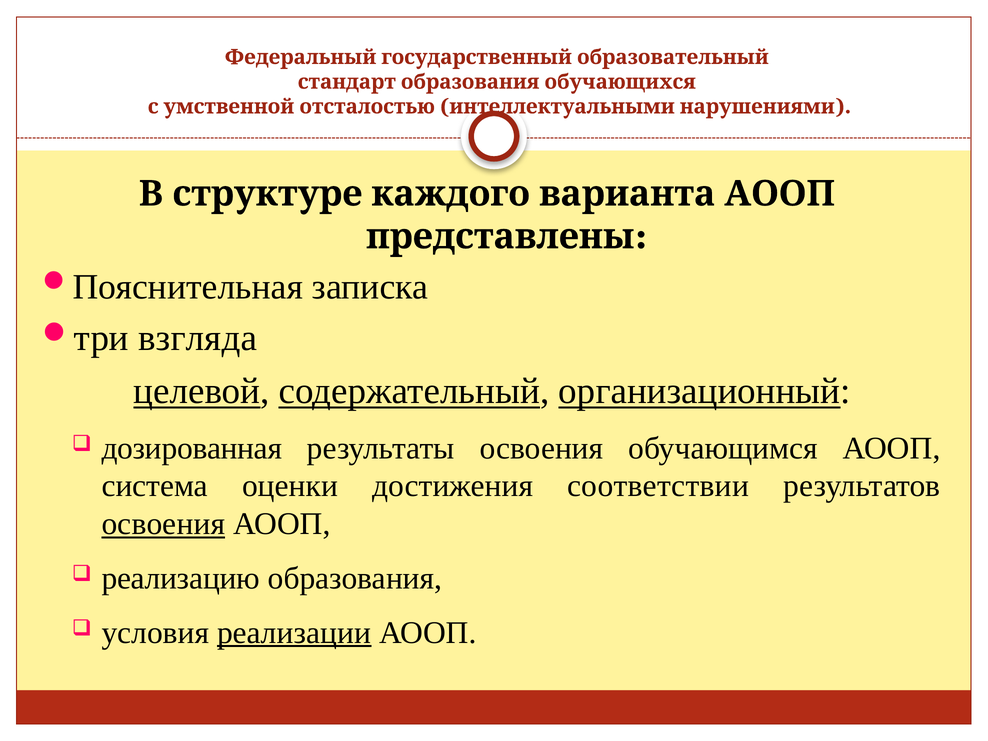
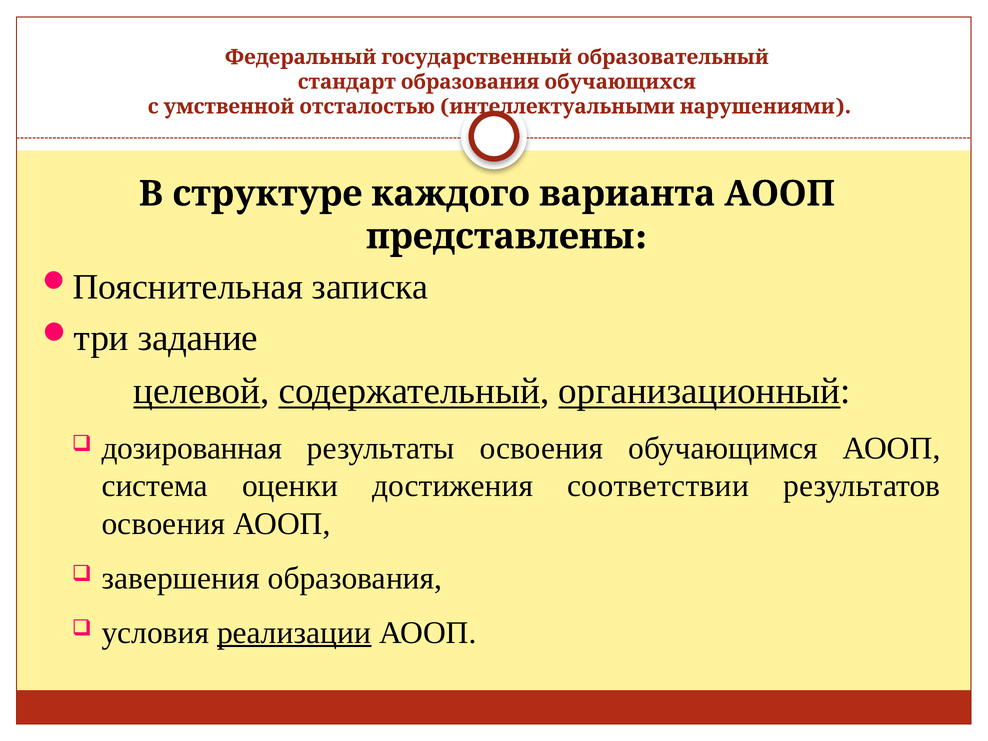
взгляда: взгляда -> задание (198, 338)
освоения underline: present -> none (163, 524)
реализацию: реализацию -> завершения (181, 578)
